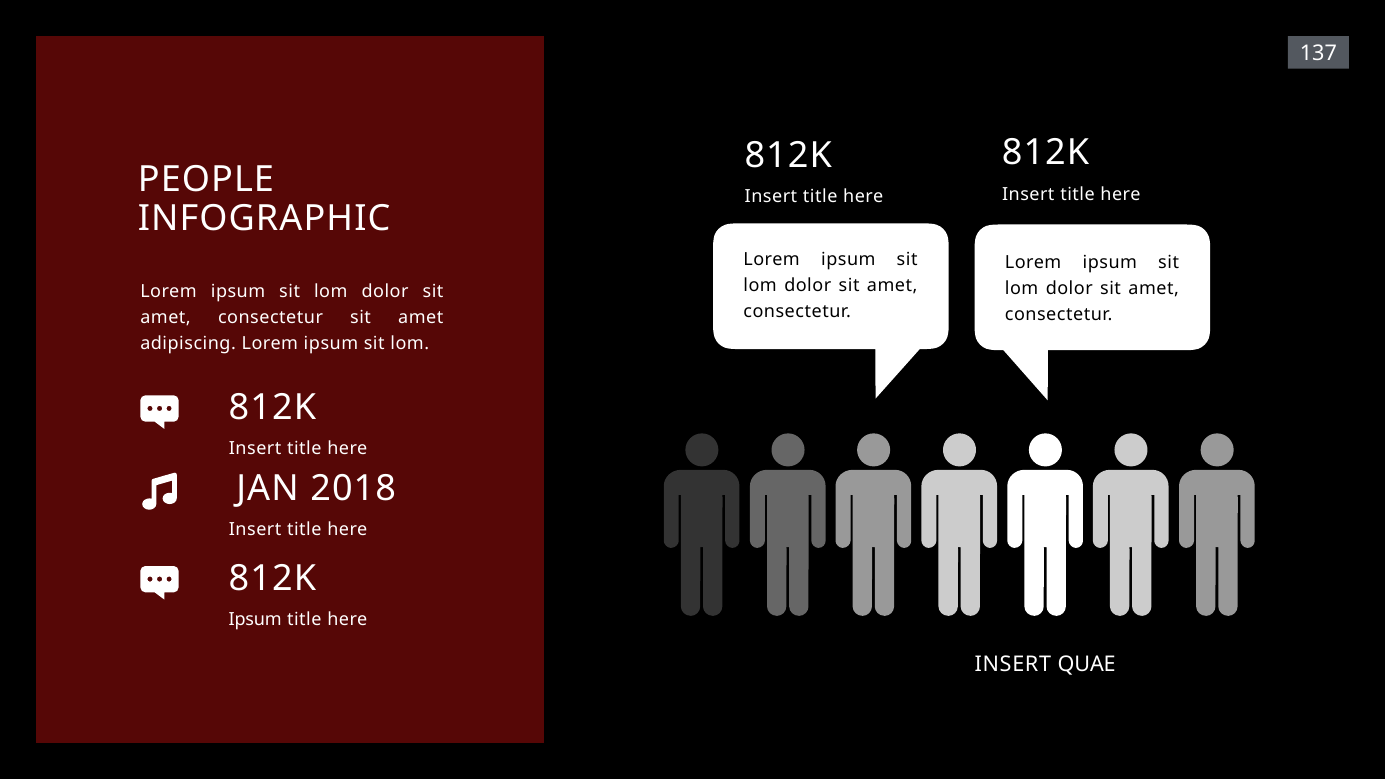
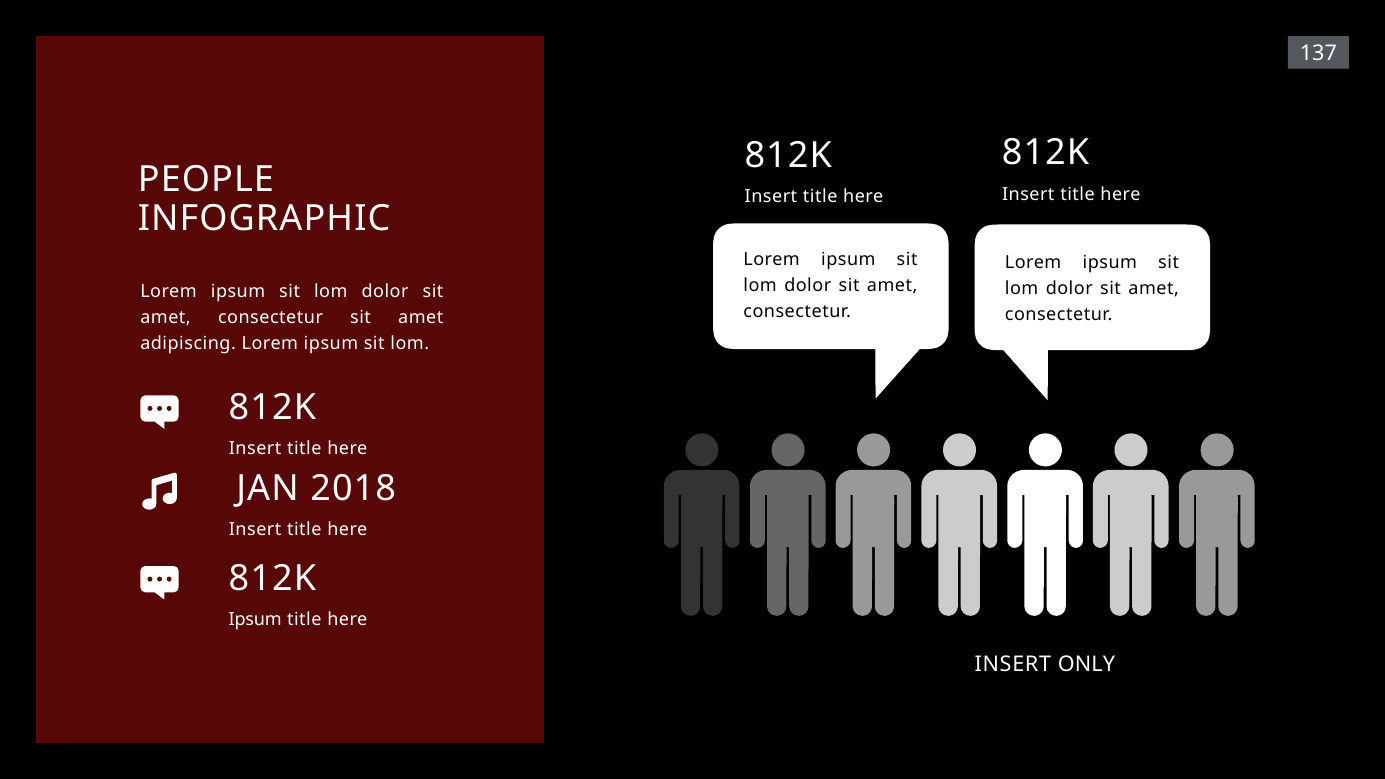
QUAE: QUAE -> ONLY (1087, 665)
